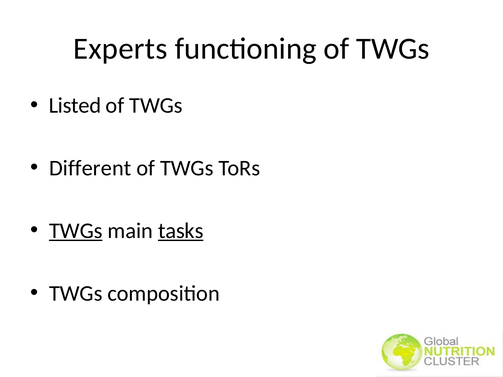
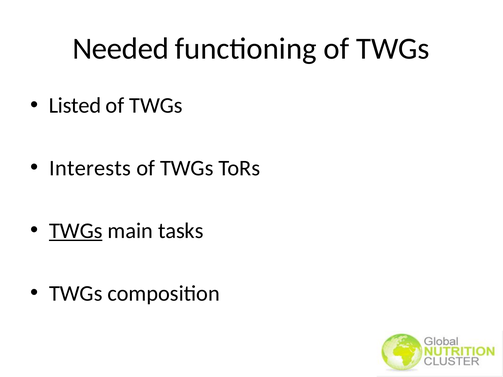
Experts: Experts -> Needed (121, 49)
Different: Different -> Interests (90, 168)
tasks underline: present -> none (181, 231)
